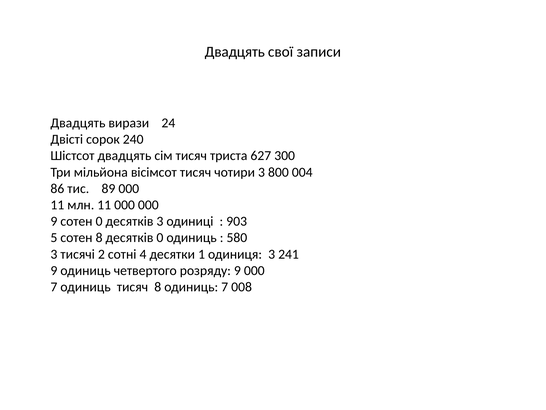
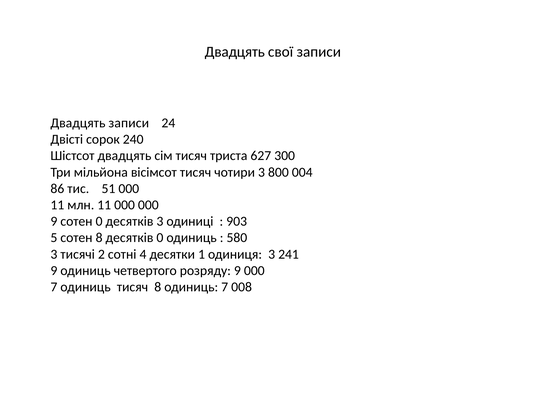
Двадцять вирази: вирази -> записи (129, 123)
89: 89 -> 51 (108, 188)
